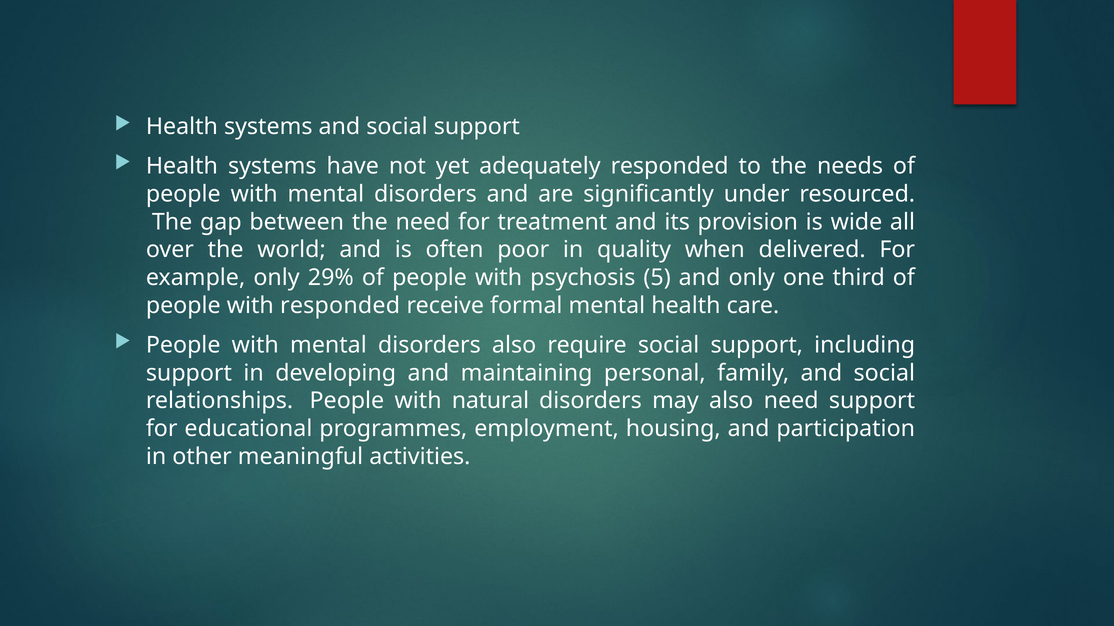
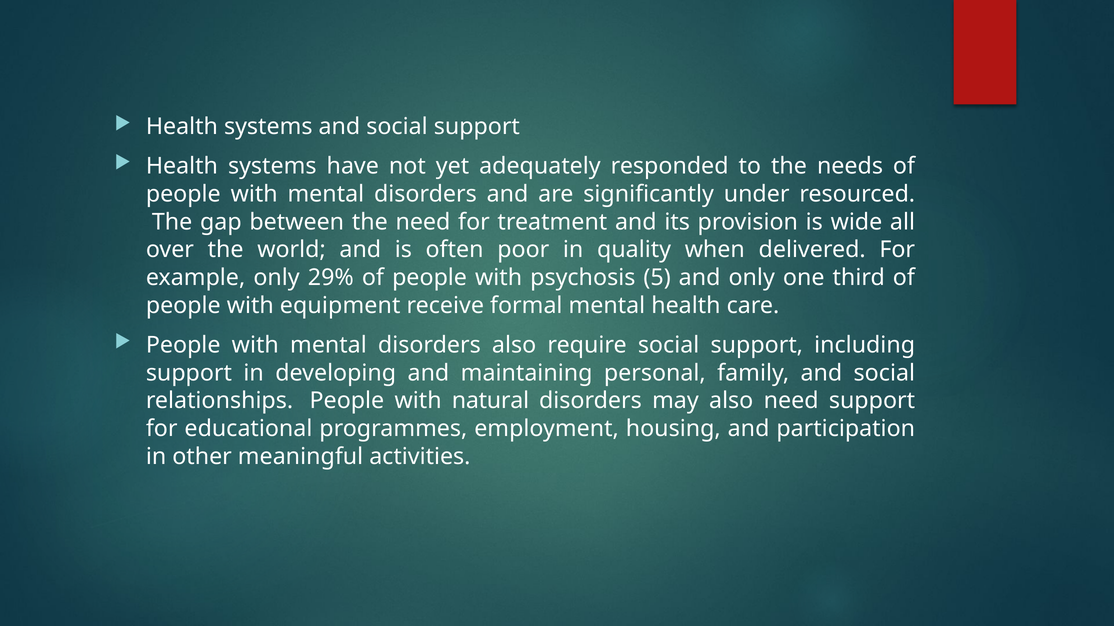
with responded: responded -> equipment (340, 306)
